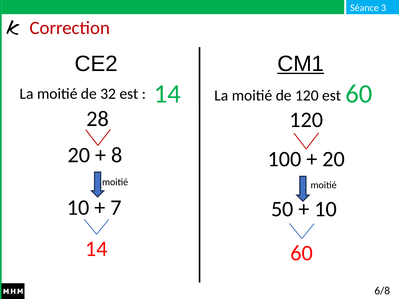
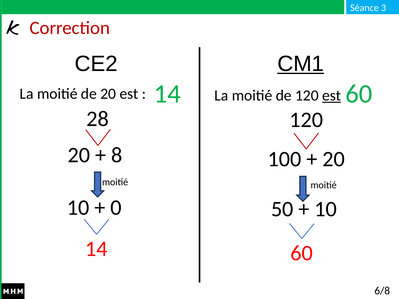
de 32: 32 -> 20 (108, 94)
est underline: none -> present (332, 96)
7: 7 -> 0 (116, 208)
